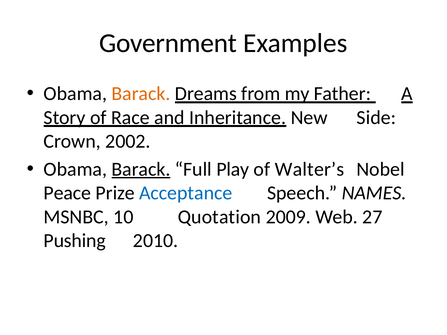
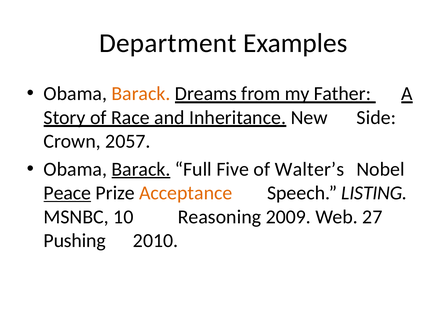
Government: Government -> Department (168, 43)
2002: 2002 -> 2057 (128, 141)
Play: Play -> Five (233, 169)
Peace underline: none -> present (67, 193)
Acceptance colour: blue -> orange (186, 193)
NAMES: NAMES -> LISTING (374, 193)
Quotation: Quotation -> Reasoning (219, 217)
